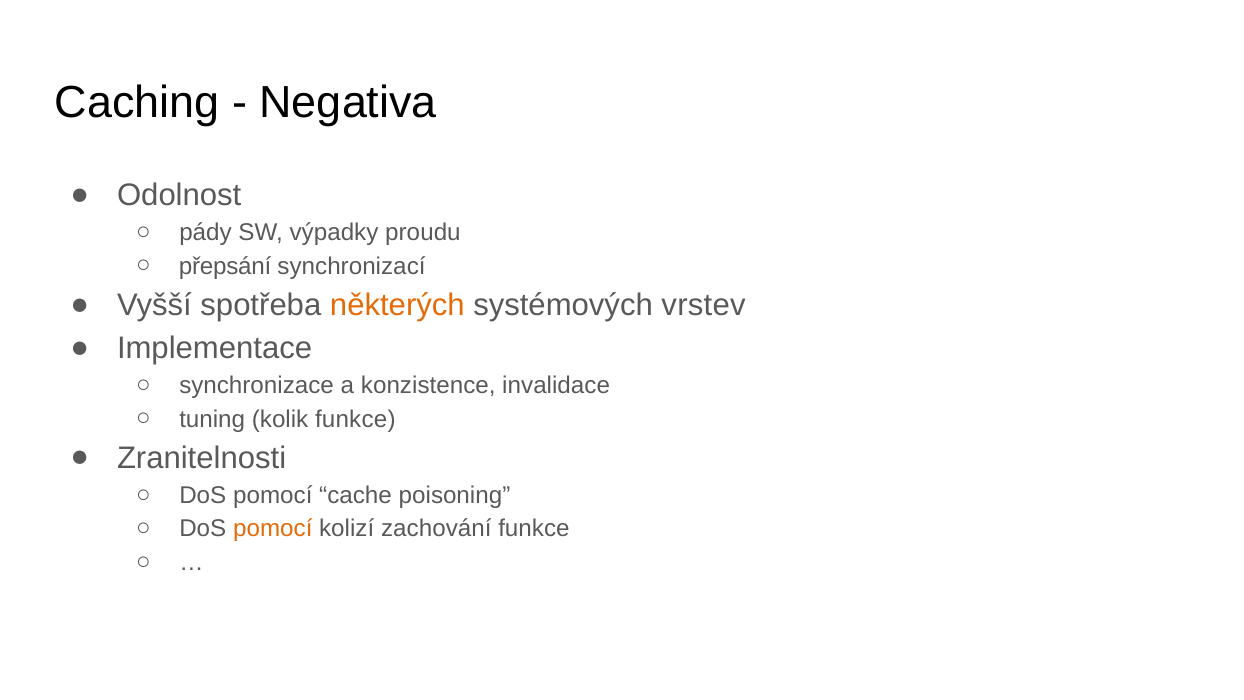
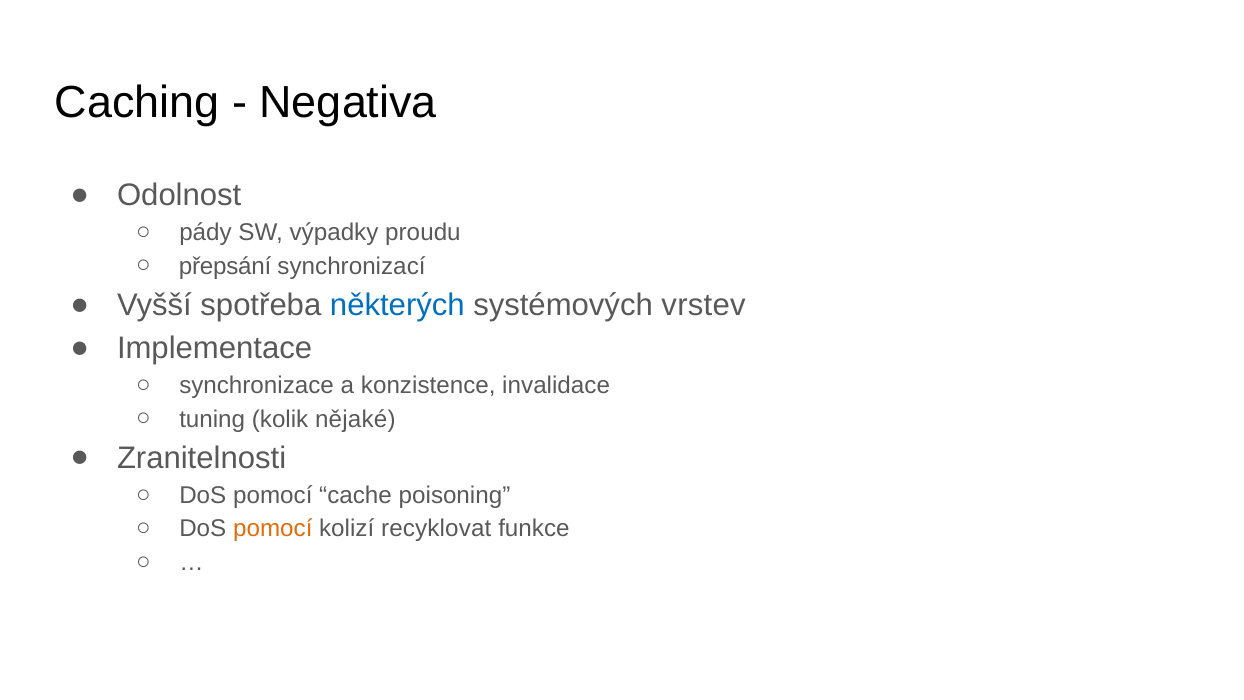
některých colour: orange -> blue (397, 305)
kolik funkce: funkce -> nějaké (355, 419)
zachování: zachování -> recyklovat (436, 529)
